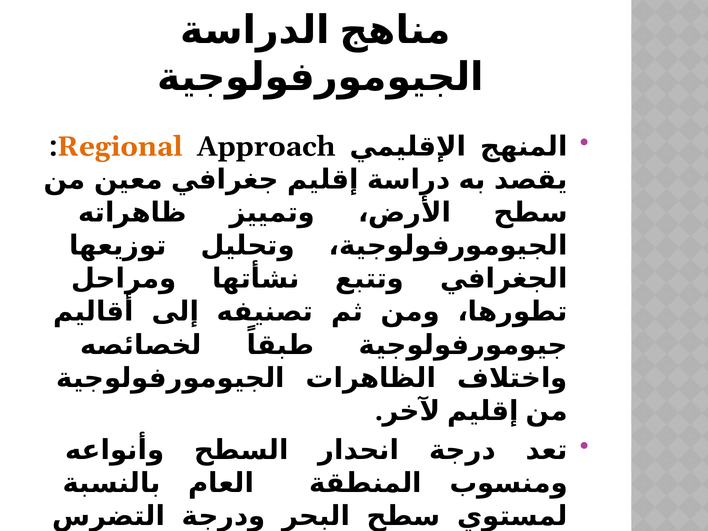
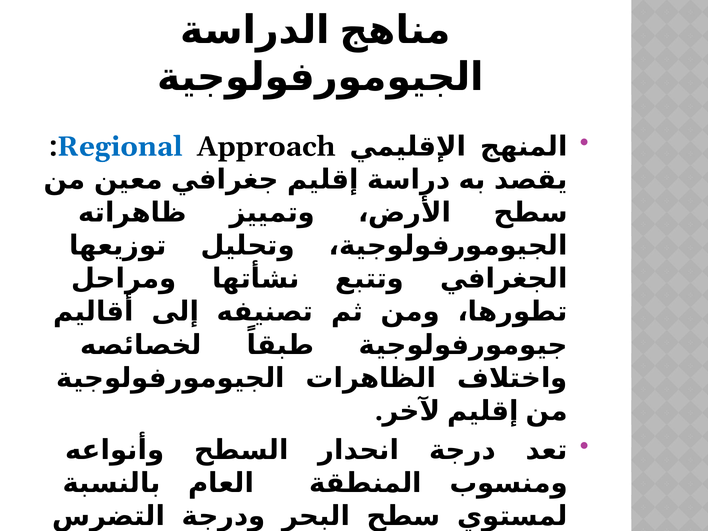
Regional colour: orange -> blue (120, 147)
